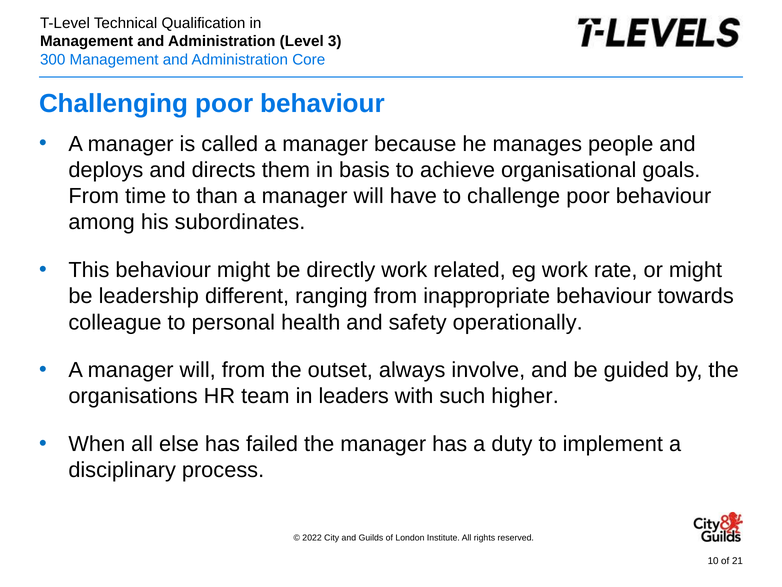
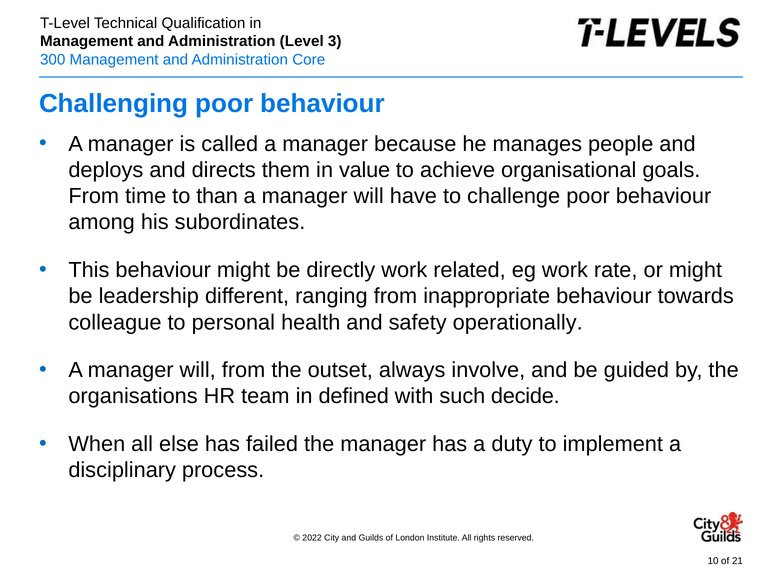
basis: basis -> value (365, 170)
leaders: leaders -> defined (354, 396)
higher: higher -> decide (525, 396)
